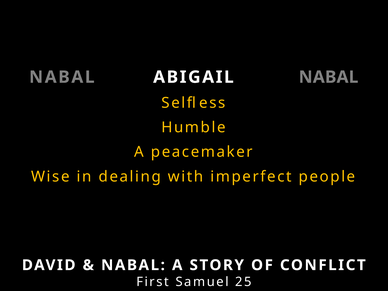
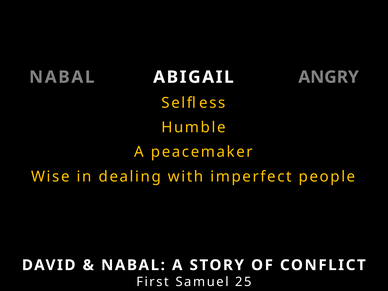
NABAL: NABAL -> ANGRY (329, 77)
